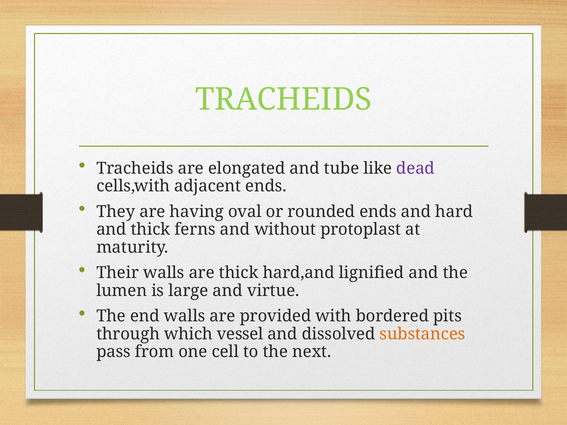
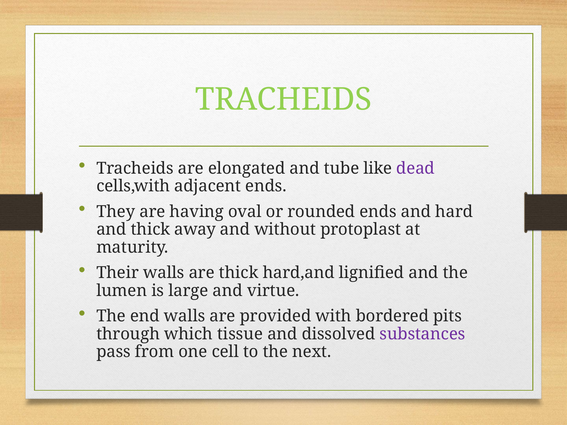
ferns: ferns -> away (195, 230)
vessel: vessel -> tissue (240, 334)
substances colour: orange -> purple (423, 334)
